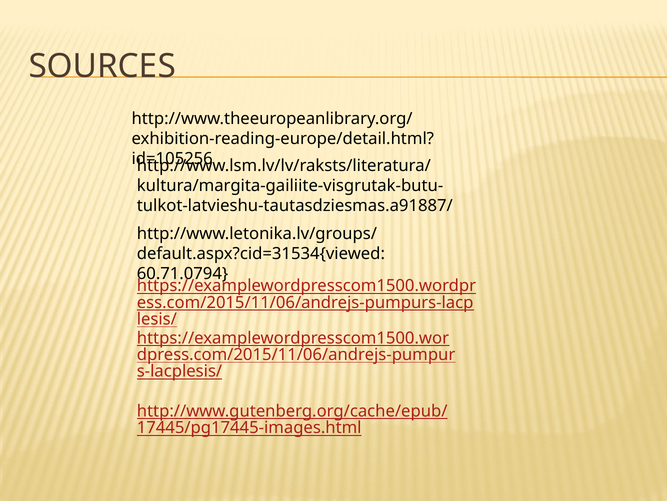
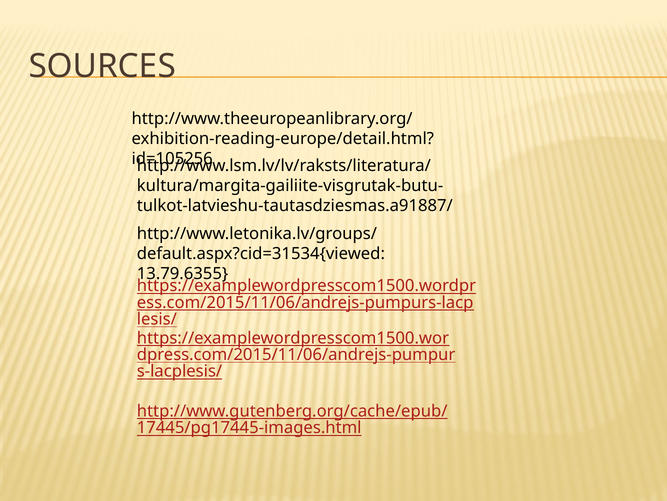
60.71.0794: 60.71.0794 -> 13.79.6355 (183, 273)
